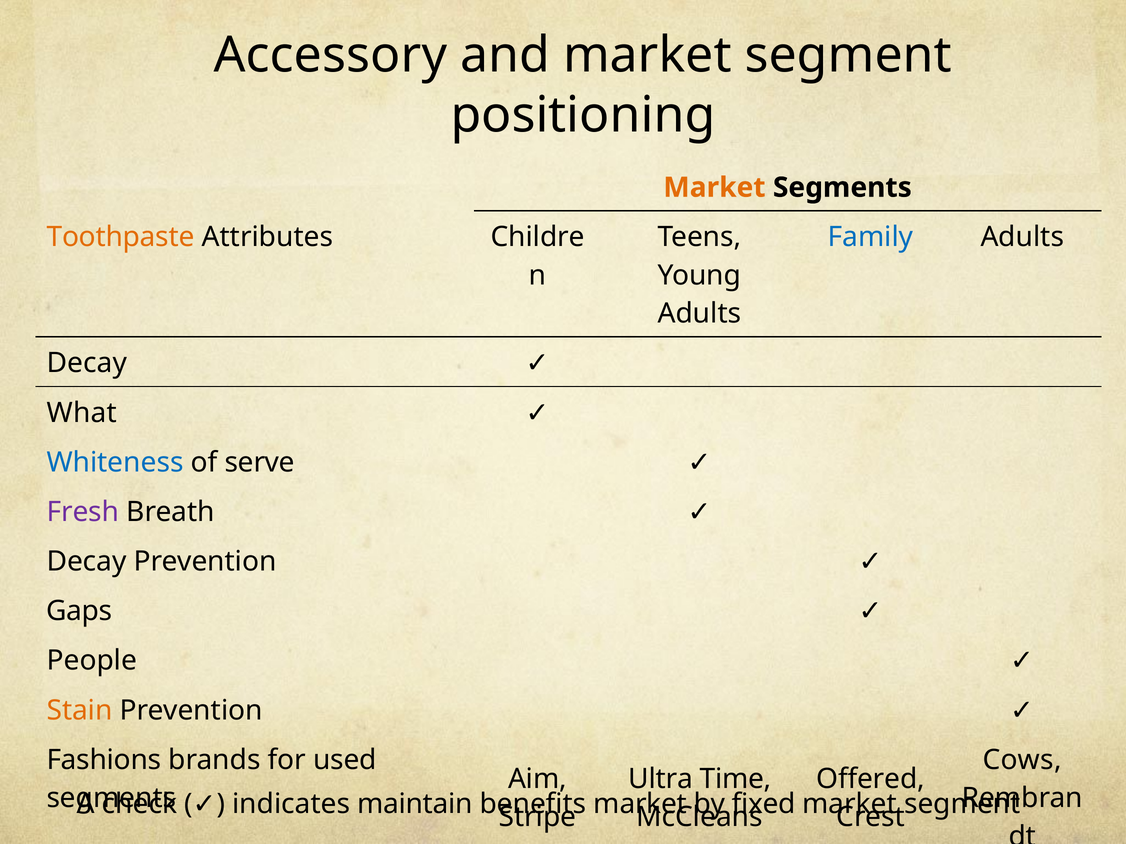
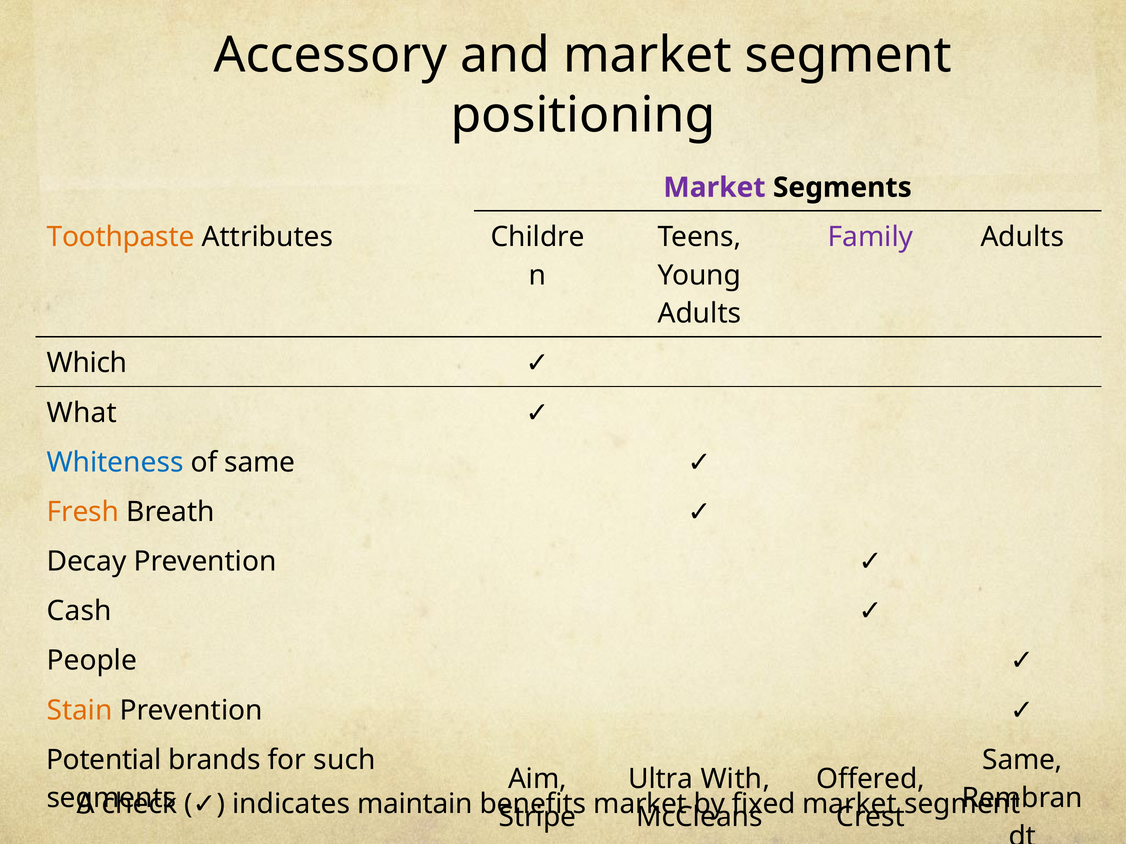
Market colour: orange -> purple (714, 188)
Family colour: blue -> purple (870, 237)
Decay: Decay -> Which (87, 363)
of serve: serve -> same (260, 463)
Fresh colour: purple -> orange (83, 512)
Gaps: Gaps -> Cash (79, 611)
Fashions: Fashions -> Potential (104, 760)
used: used -> such (345, 760)
Cows: Cows -> Same (1022, 760)
Time: Time -> With (735, 779)
